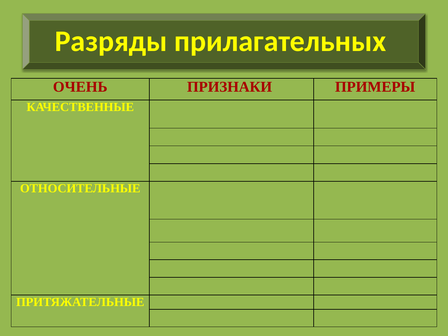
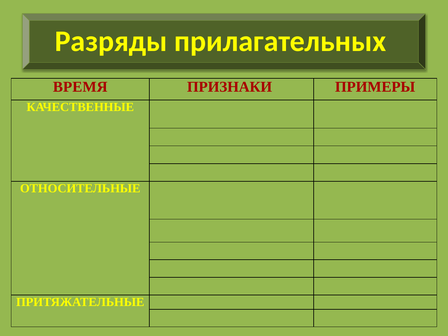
ОЧЕНЬ: ОЧЕНЬ -> ВРЕМЯ (80, 87)
